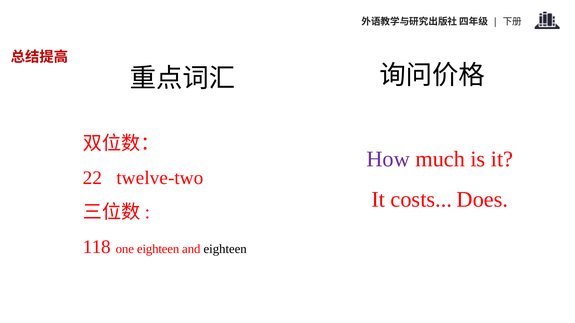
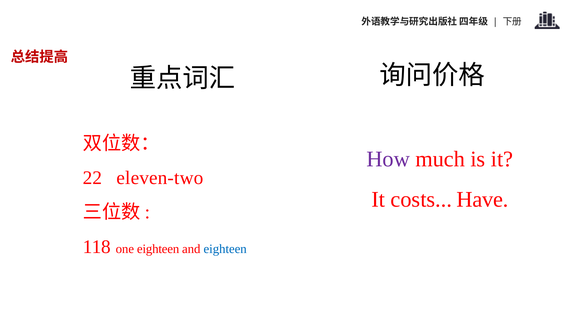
twelve-two: twelve-two -> eleven-two (160, 178)
Does: Does -> Have (482, 200)
eighteen colour: black -> blue (225, 249)
